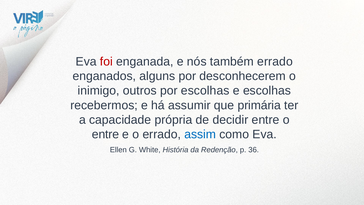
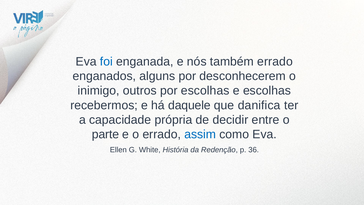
foi colour: red -> blue (106, 61)
assumir: assumir -> daquele (189, 105)
primária: primária -> danifica (259, 105)
entre: entre -> parte (105, 134)
